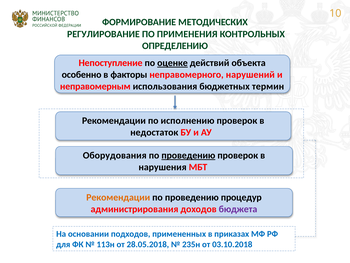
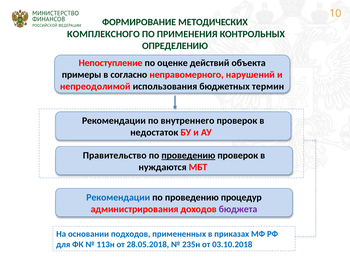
РЕГУЛИРОВАНИЕ: РЕГУЛИРОВАНИЕ -> КОМПЛЕКСНОГО (103, 34)
оценке underline: present -> none (172, 63)
особенно: особенно -> примеры (82, 74)
факторы: факторы -> согласно (129, 74)
неправомерным: неправомерным -> непреодолимой (95, 86)
исполнению: исполнению -> внутреннего (188, 121)
Оборудования: Оборудования -> Правительство (115, 155)
нарушения: нарушения -> нуждаются (163, 167)
Рекомендации colour: orange -> blue (118, 197)
